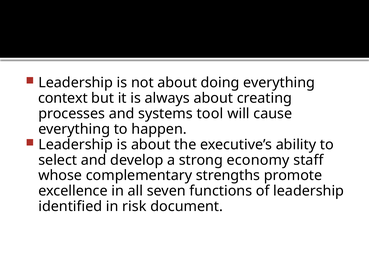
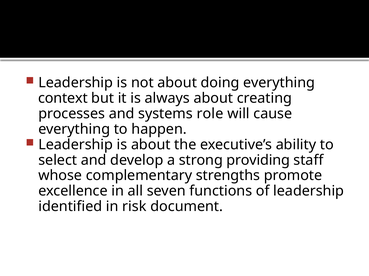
tool: tool -> role (210, 114)
economy: economy -> providing (258, 161)
